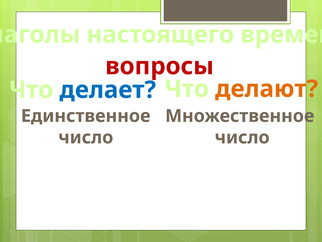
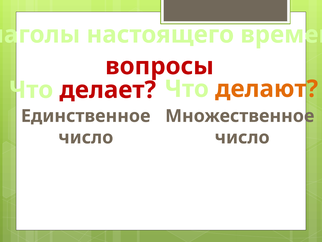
делает colour: blue -> red (108, 90)
